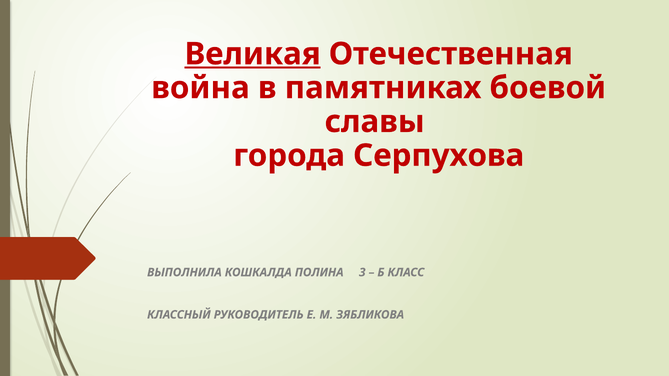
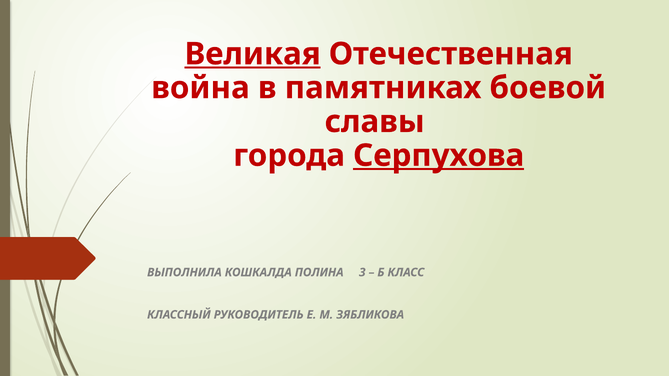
Серпухова underline: none -> present (439, 156)
